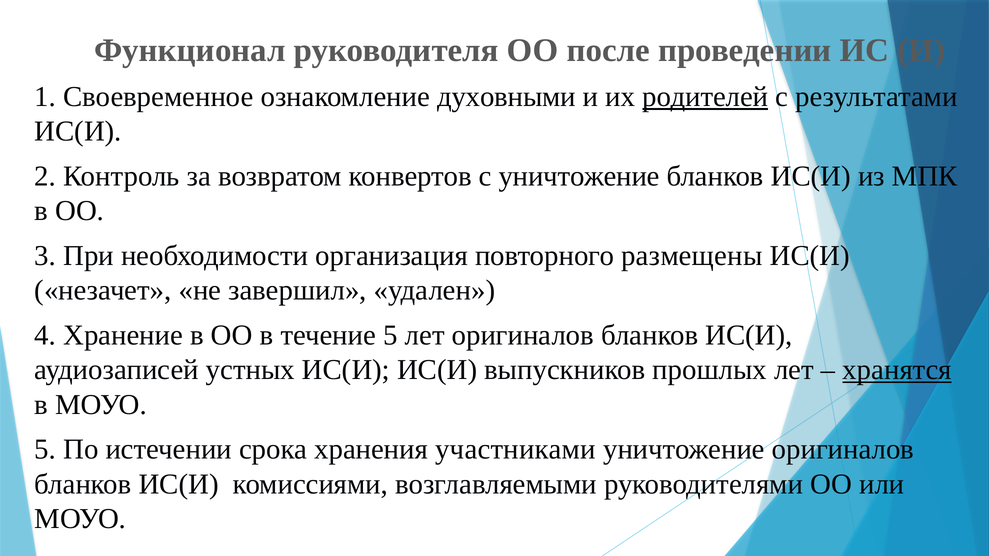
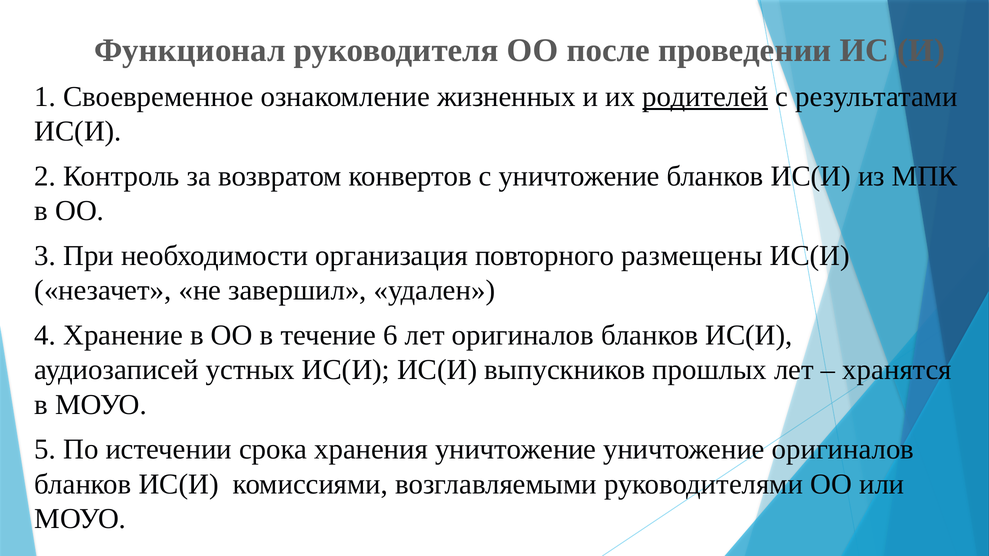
духовными: духовными -> жизненных (506, 97)
течение 5: 5 -> 6 (390, 336)
хранятся underline: present -> none (897, 370)
хранения участниками: участниками -> уничтожение (516, 450)
